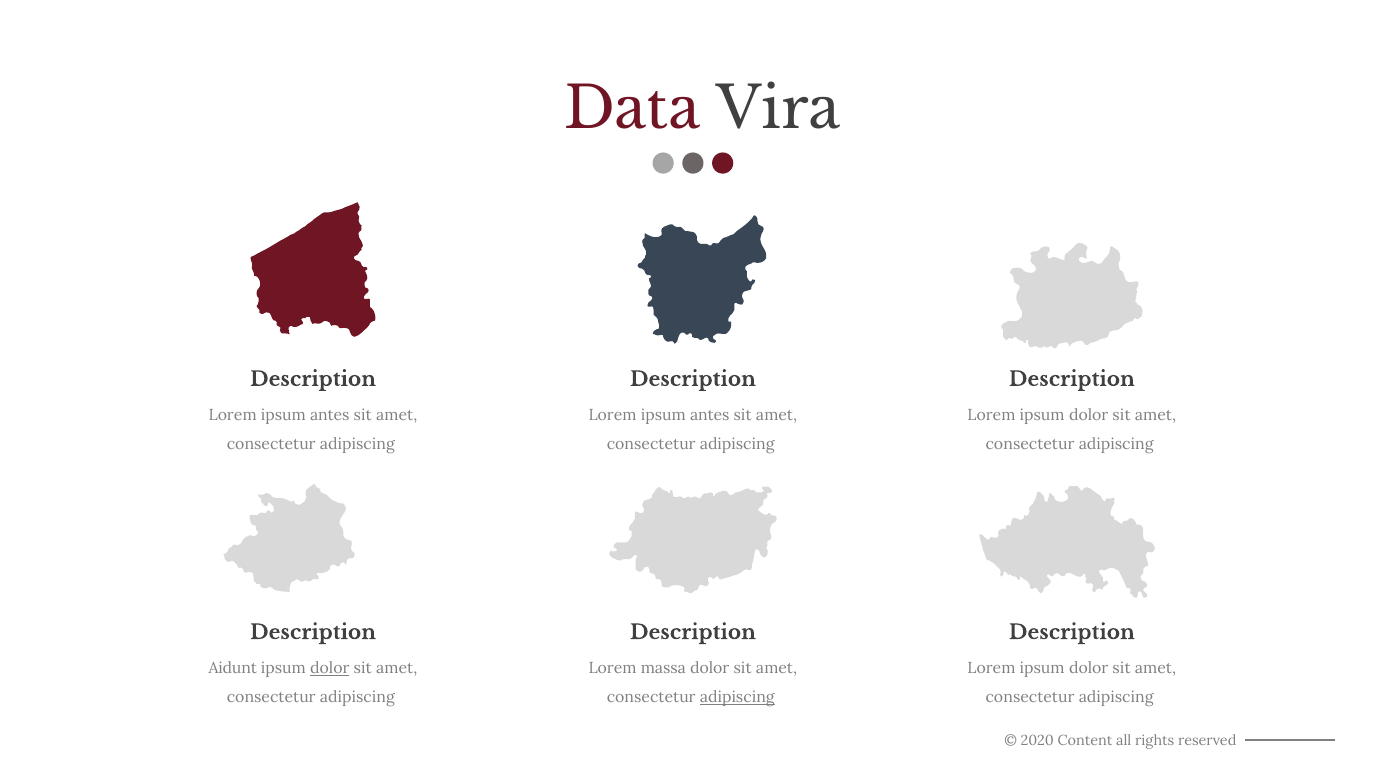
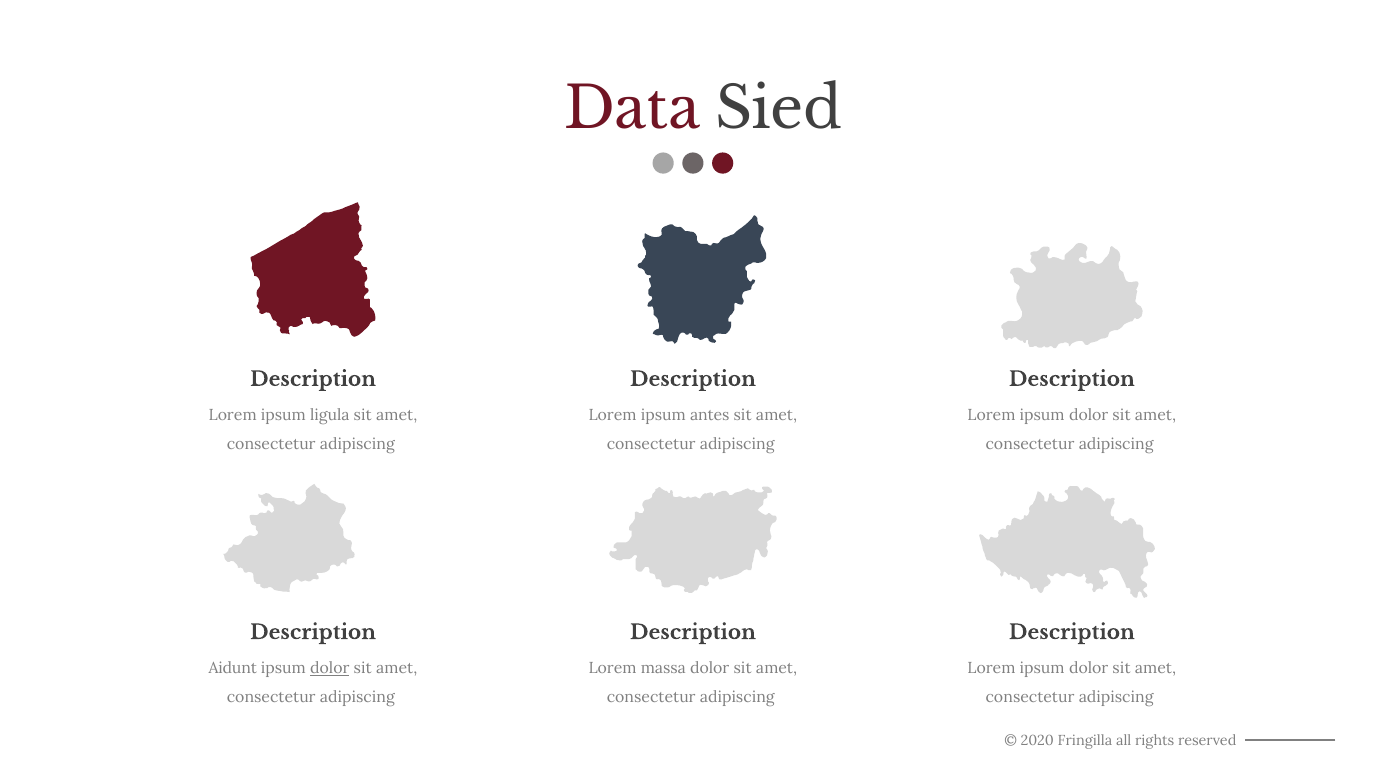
Vira: Vira -> Sied (779, 109)
antes: antes -> ligula (330, 415)
adipiscing underline: present -> none (737, 697)
Content: Content -> Fringilla (1085, 740)
